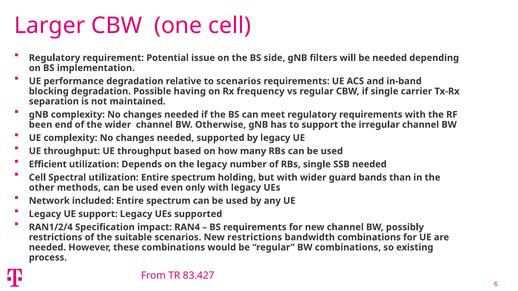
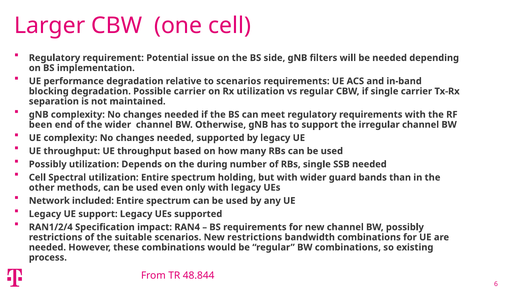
Possible having: having -> carrier (190, 91)
Rx frequency: frequency -> utilization (261, 91)
Efficient: Efficient -> Possibly (48, 164)
the legacy: legacy -> during (212, 164)
83.427: 83.427 -> 48.844 (199, 276)
